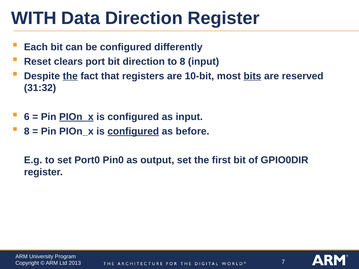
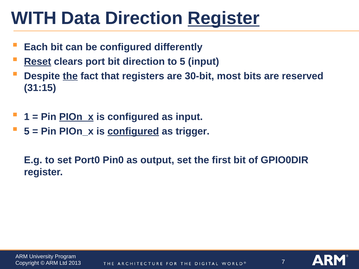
Register underline: none -> present (224, 18)
Reset underline: none -> present (38, 62)
to 8: 8 -> 5 (183, 62)
10-bit: 10-bit -> 30-bit (199, 76)
bits underline: present -> none (252, 76)
31:32: 31:32 -> 31:15 (40, 88)
6: 6 -> 1 (27, 117)
8: 8 -> 5 (27, 131)
before: before -> trigger (193, 131)
